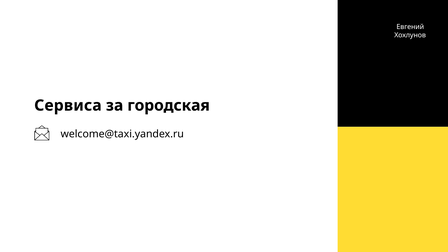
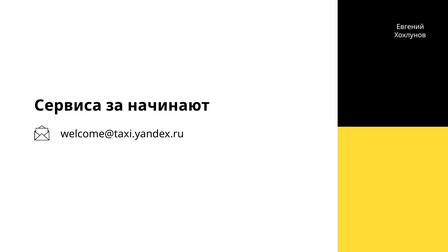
городская: городская -> начинают (168, 105)
